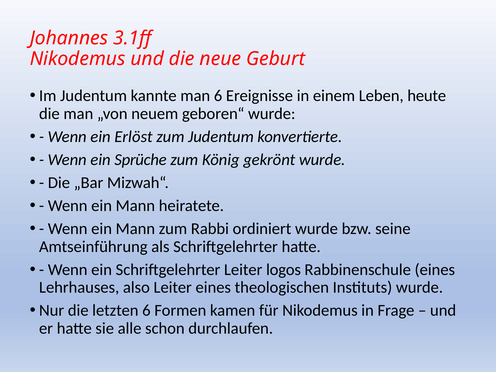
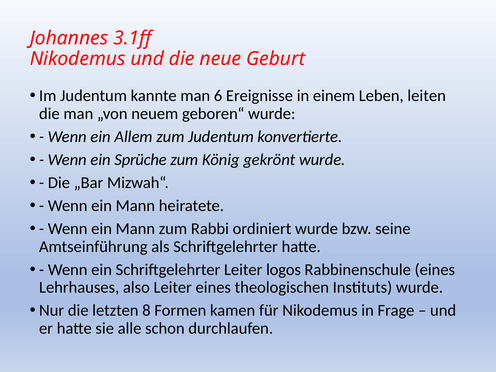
heute: heute -> leiten (427, 96)
Erlöst: Erlöst -> Allem (134, 137)
letzten 6: 6 -> 8 (146, 310)
